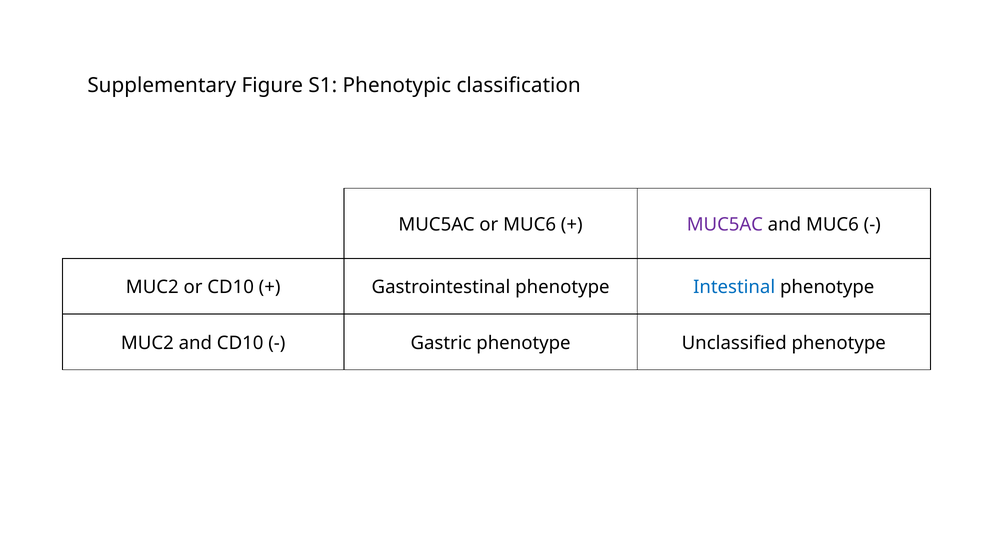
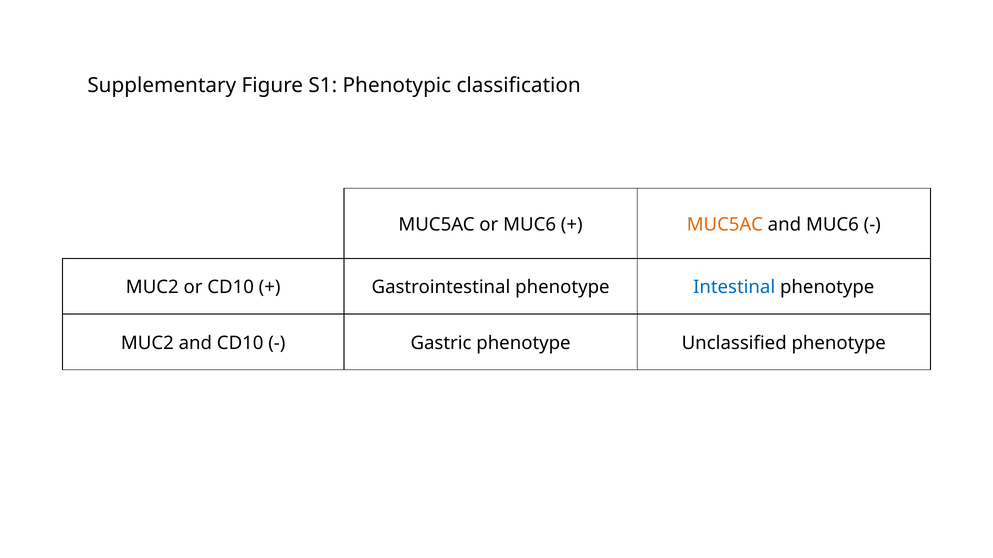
MUC5AC colour: purple -> orange (725, 225)
